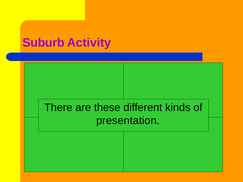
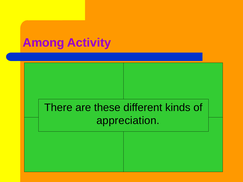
Suburb: Suburb -> Among (43, 43)
presentation: presentation -> appreciation (128, 121)
